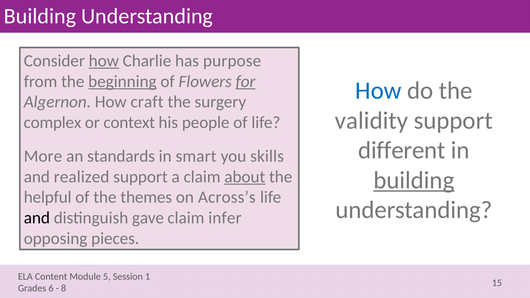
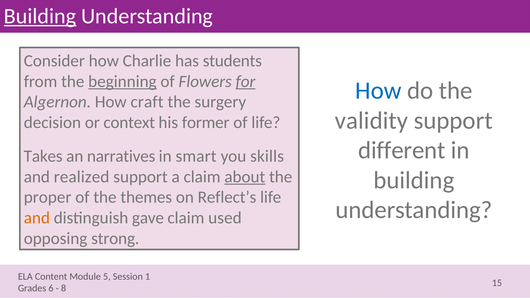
Building underline: none -> present (40, 16)
how underline: present -> none (104, 61)
purpose: purpose -> students (232, 61)
complex: complex -> decision (52, 123)
people: people -> former (206, 123)
More: More -> Takes (43, 156)
standards: standards -> narratives (121, 156)
building underline: present -> none (414, 180)
helpful: helpful -> proper (48, 197)
Across’s: Across’s -> Reflect’s (227, 197)
and colour: black -> orange (37, 218)
infer: infer -> used (225, 218)
pieces: pieces -> strong (115, 239)
